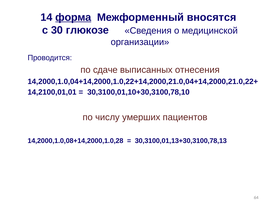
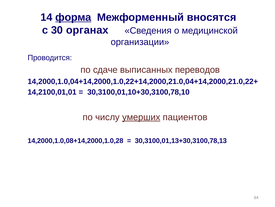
глюкозе: глюкозе -> органах (87, 30)
отнесения: отнесения -> переводов (197, 70)
умерших underline: none -> present (141, 117)
